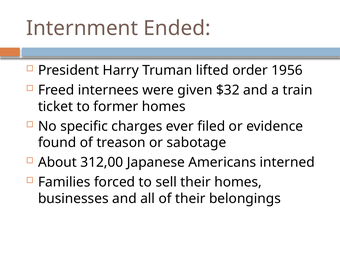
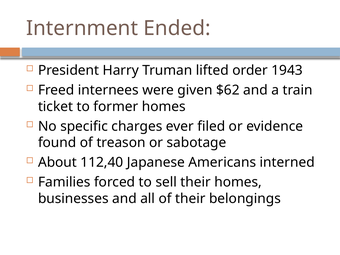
1956: 1956 -> 1943 (287, 70)
$32: $32 -> $62 (228, 90)
312,00: 312,00 -> 112,40 (102, 162)
